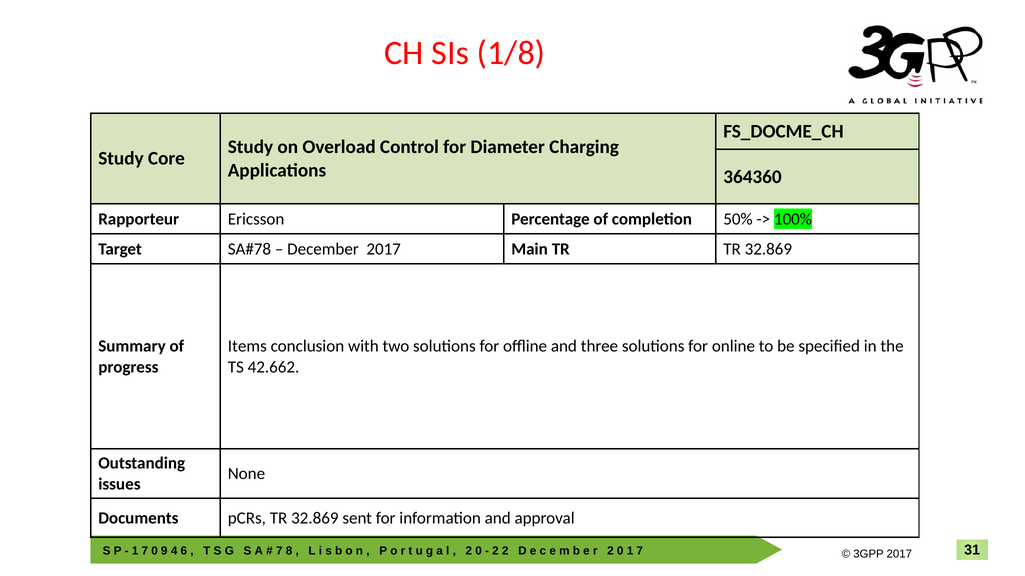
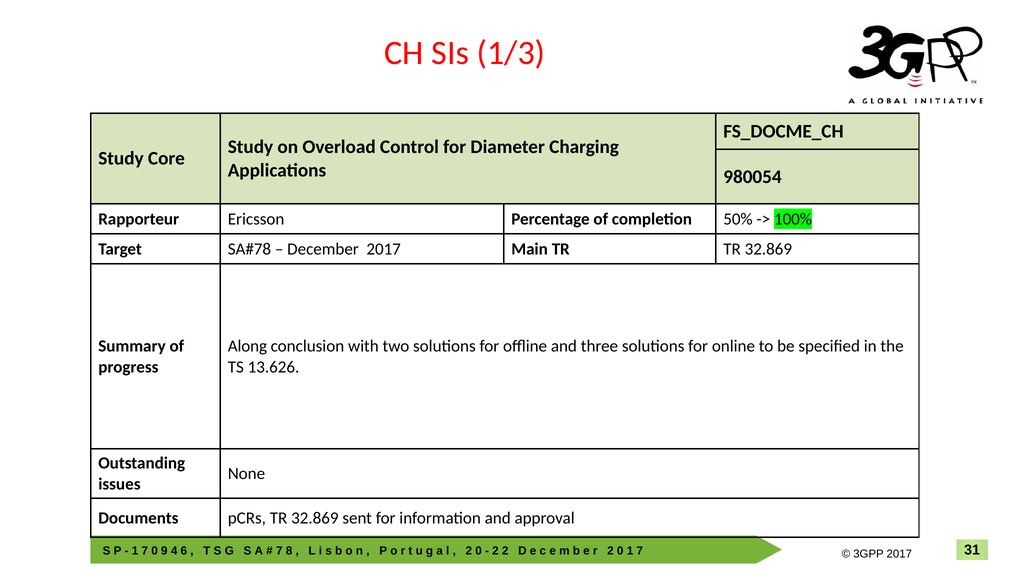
1/8: 1/8 -> 1/3 (511, 53)
364360: 364360 -> 980054 (752, 177)
Items: Items -> Along (247, 346)
42.662: 42.662 -> 13.626 (274, 367)
